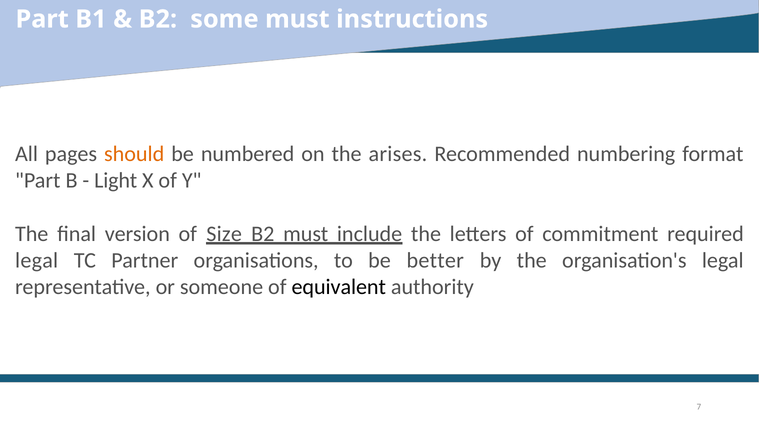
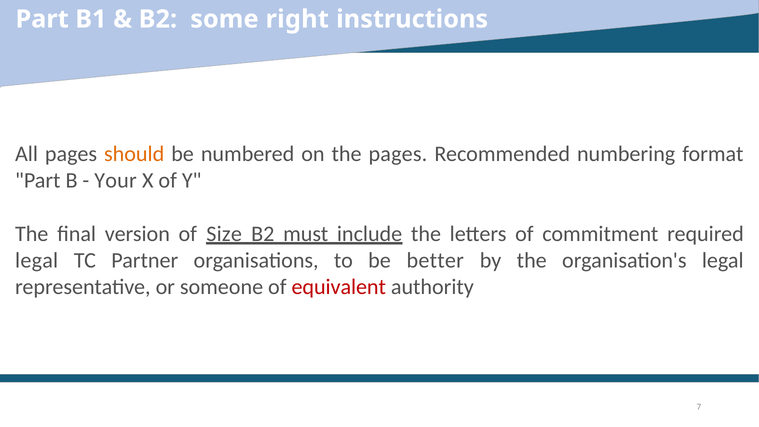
some must: must -> right (297, 19)
the arises: arises -> pages (398, 154)
Light: Light -> Your (116, 180)
equivalent colour: black -> red (339, 287)
